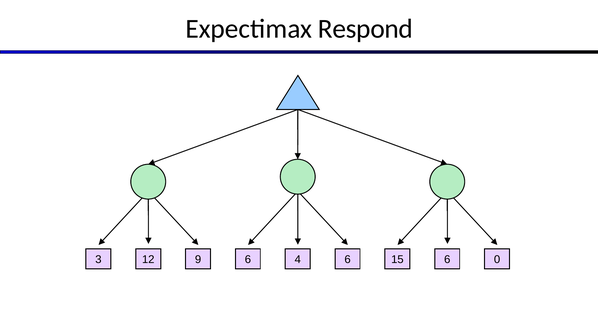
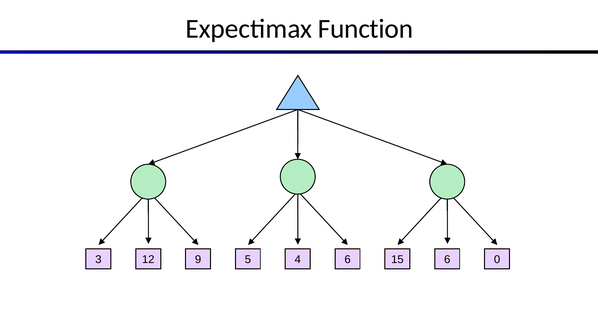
Respond: Respond -> Function (365, 29)
3 6: 6 -> 5 (248, 260)
